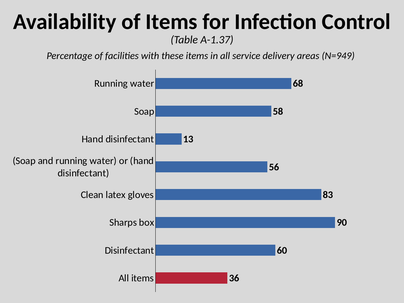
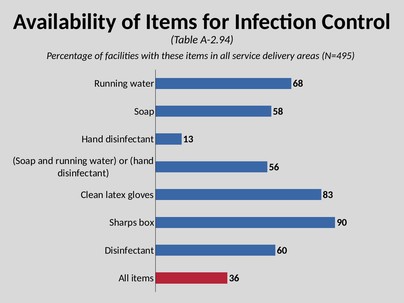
A-1.37: A-1.37 -> A-2.94 (217, 40)
N=949: N=949 -> N=495 (338, 56)
